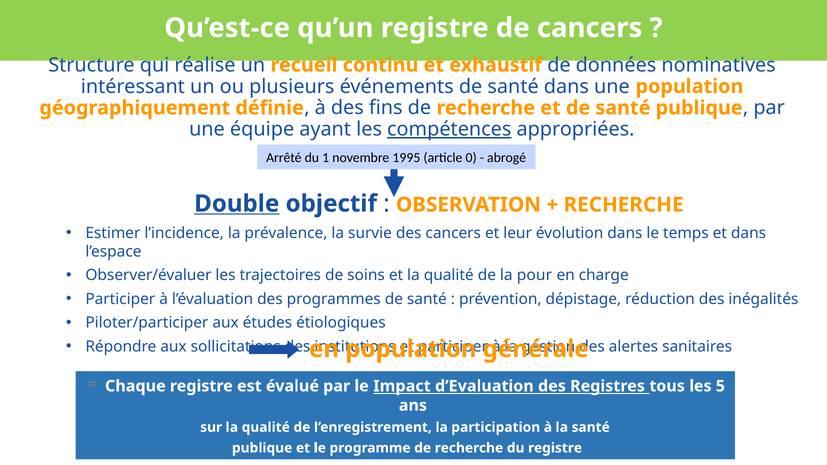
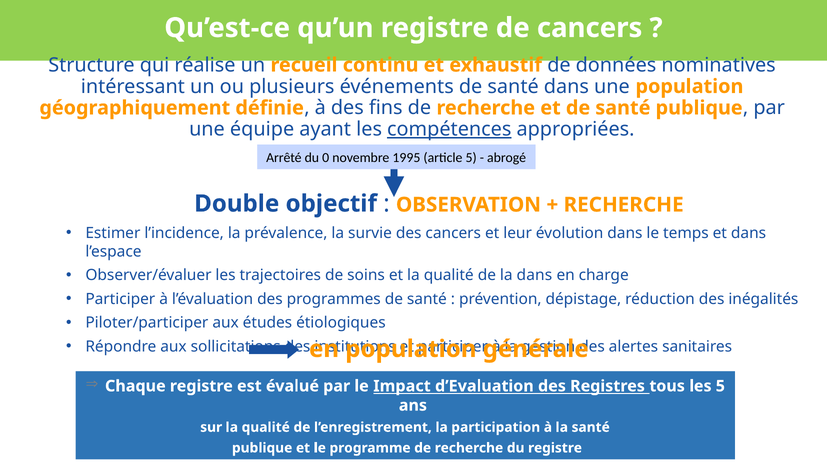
1: 1 -> 0 (326, 158)
article 0: 0 -> 5 (471, 158)
Double underline: present -> none (237, 204)
la pour: pour -> dans (534, 275)
